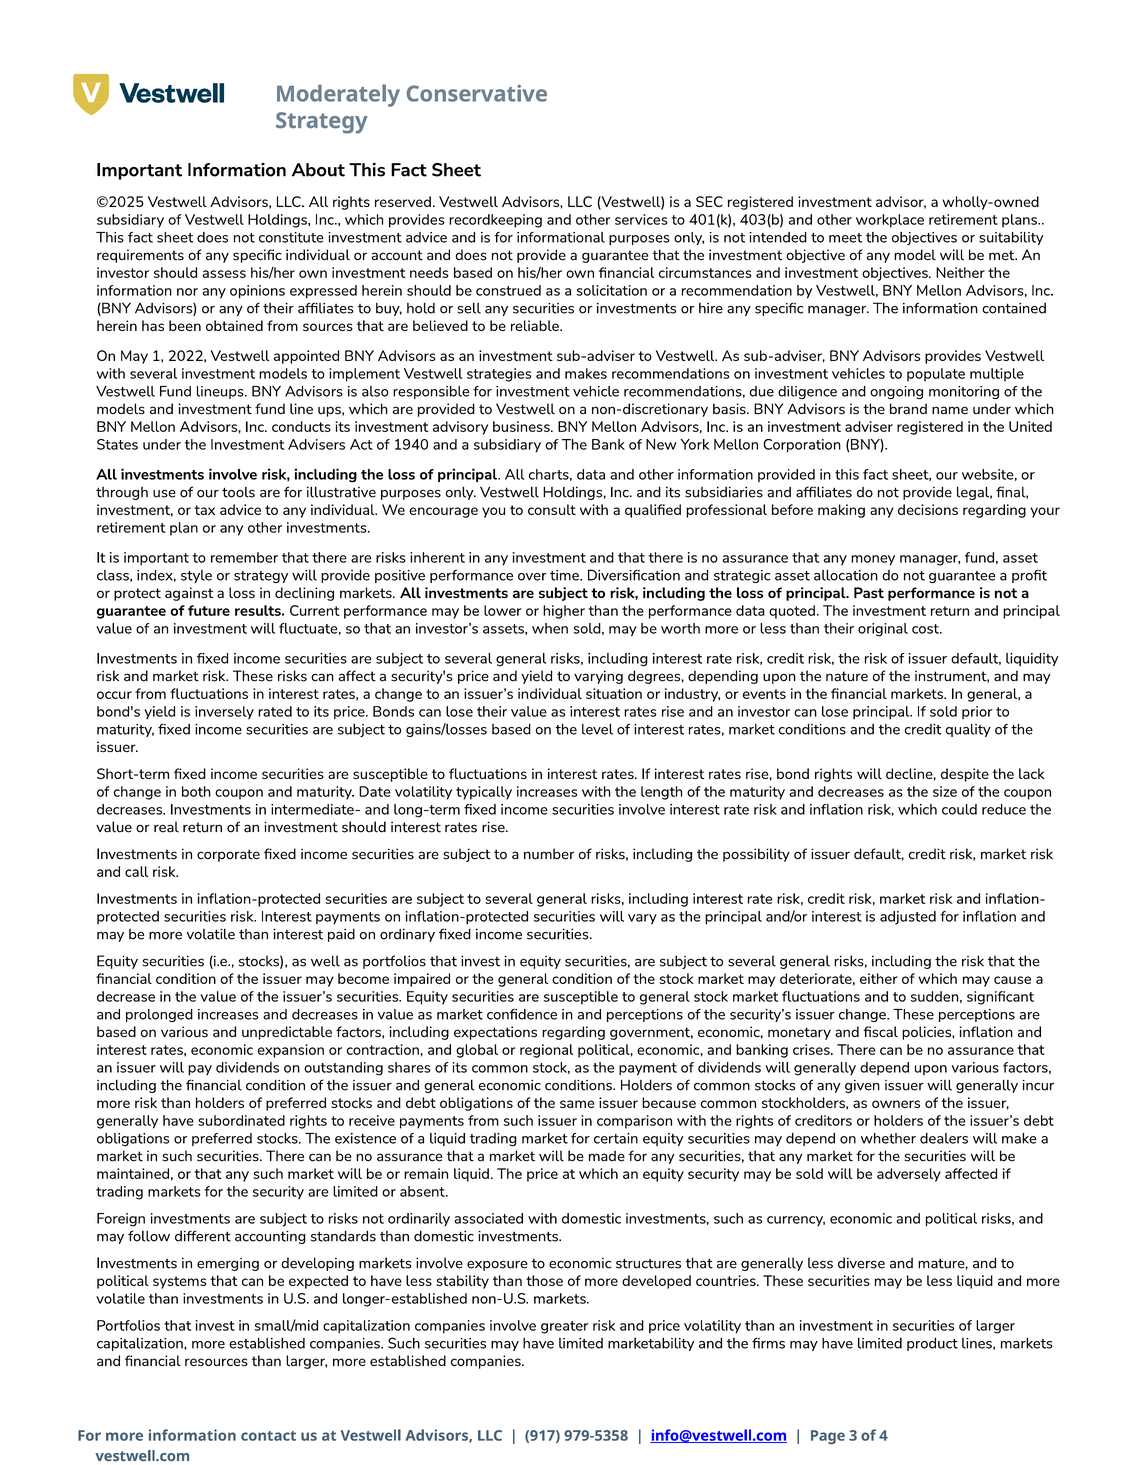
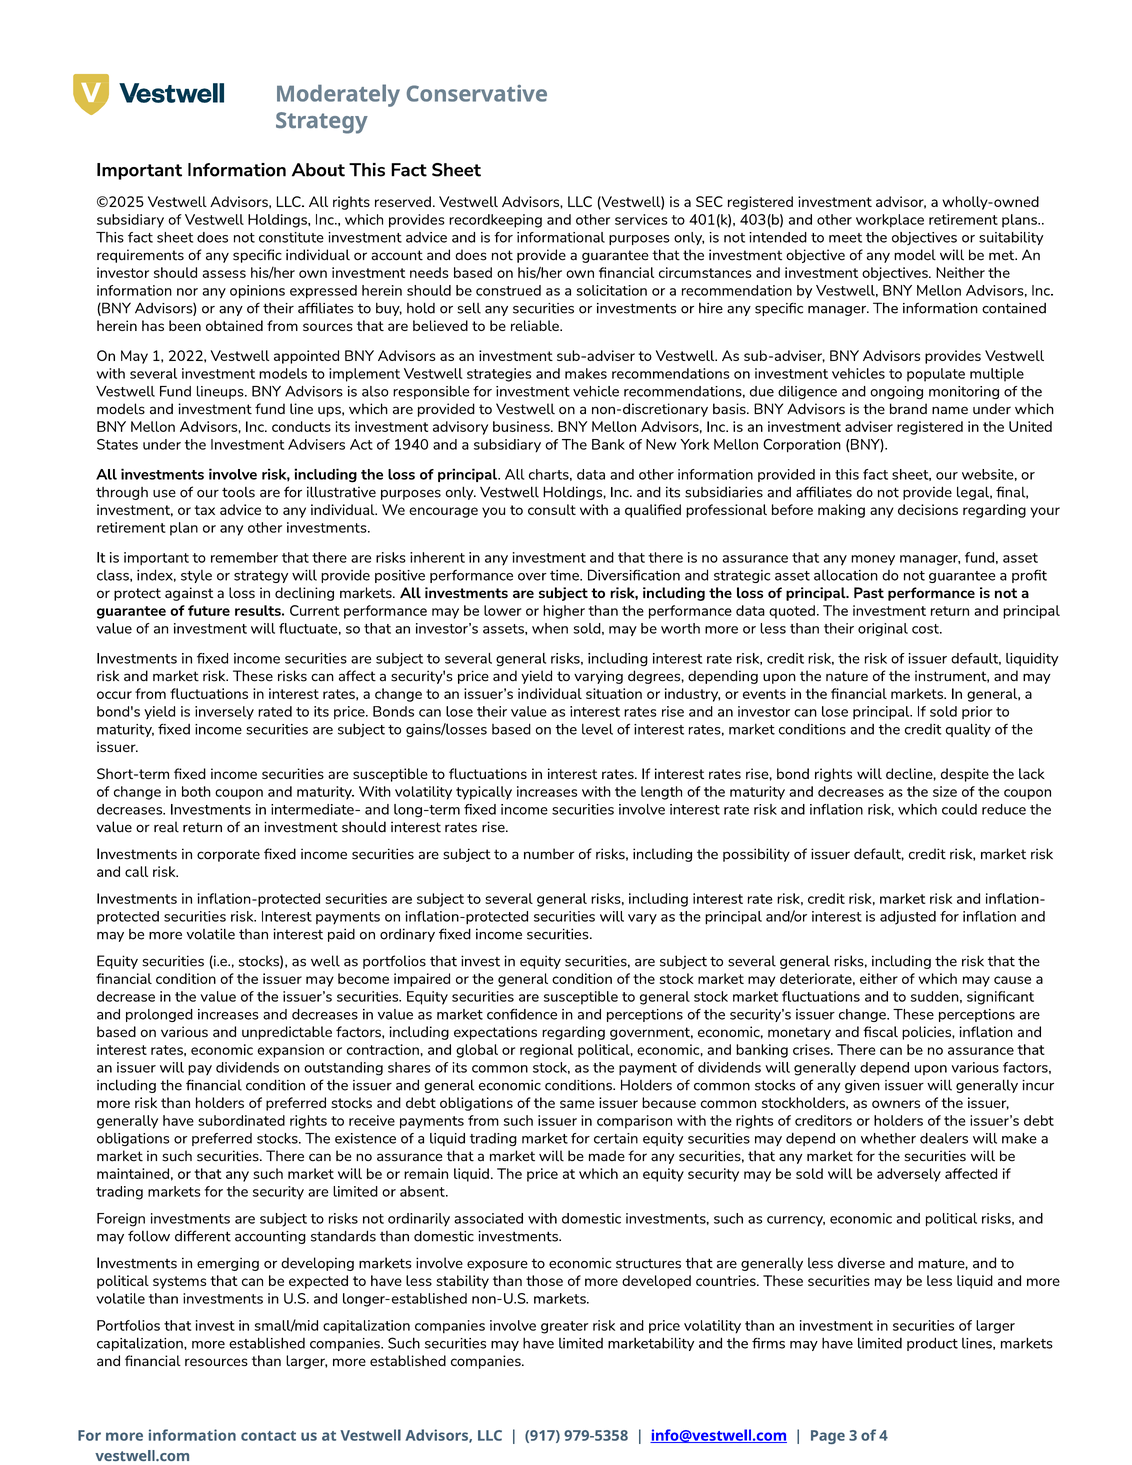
maturity Date: Date -> With (375, 792)
